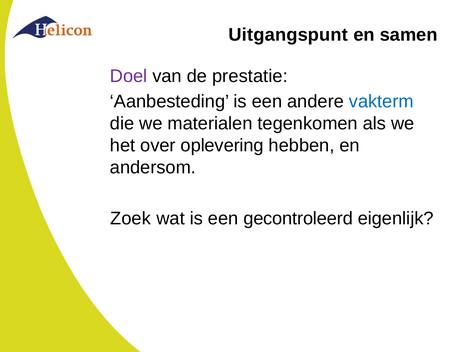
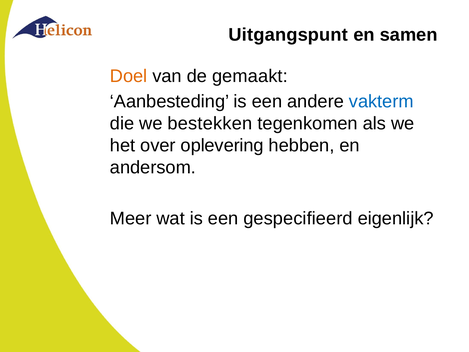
Doel colour: purple -> orange (129, 76)
prestatie: prestatie -> gemaakt (250, 76)
materialen: materialen -> bestekken (210, 123)
Zoek: Zoek -> Meer (131, 218)
gecontroleerd: gecontroleerd -> gespecifieerd (298, 218)
